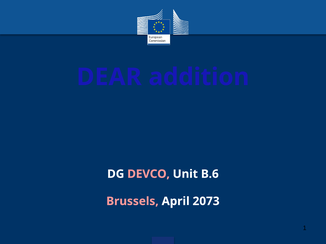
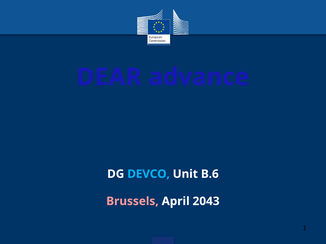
addition: addition -> advance (199, 77)
DEVCO colour: pink -> light blue (149, 174)
2073: 2073 -> 2043 (206, 202)
